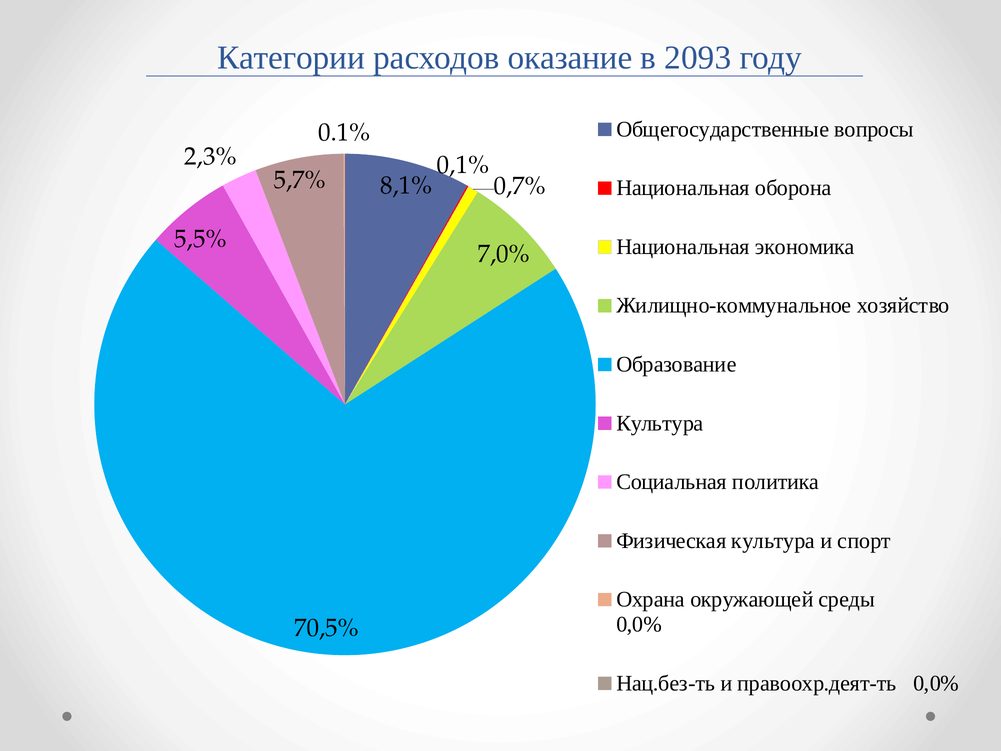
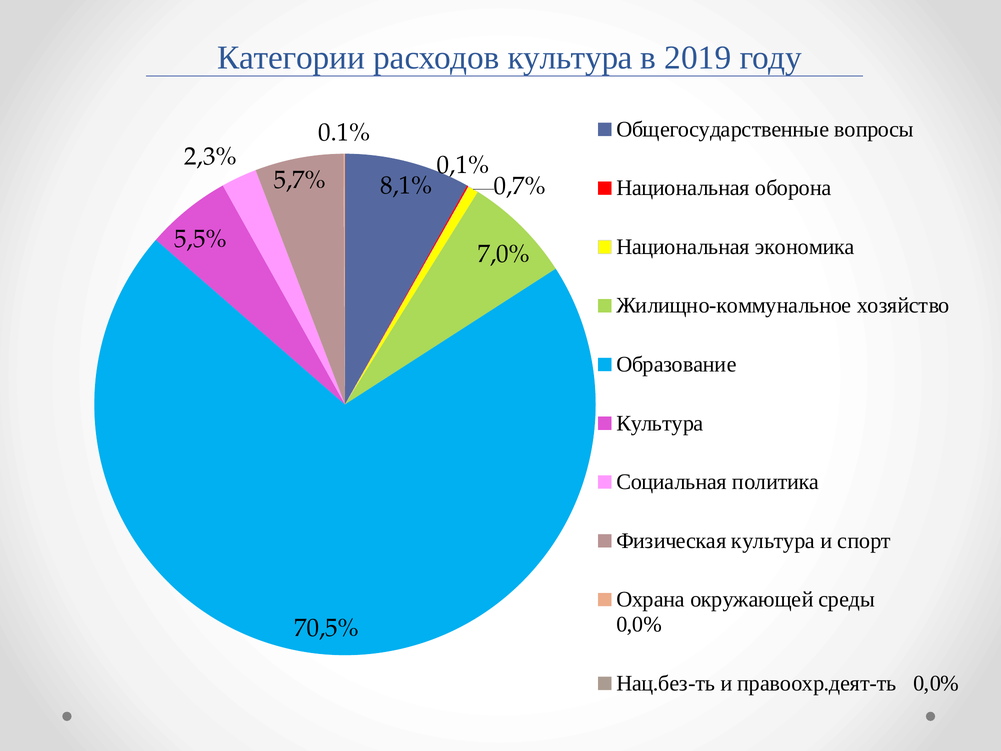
расходов оказание: оказание -> культура (570, 58)
2093: 2093 -> 2019 (698, 58)
